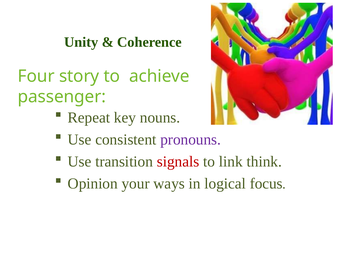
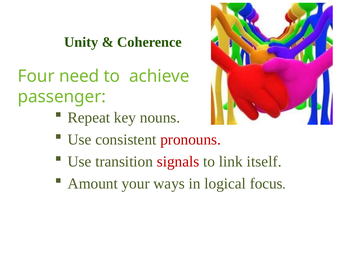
story: story -> need (79, 76)
pronouns colour: purple -> red (191, 140)
think: think -> itself (264, 162)
Opinion: Opinion -> Amount (93, 184)
